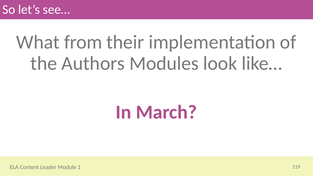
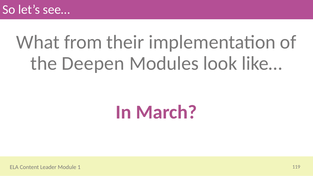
Authors: Authors -> Deepen (93, 63)
